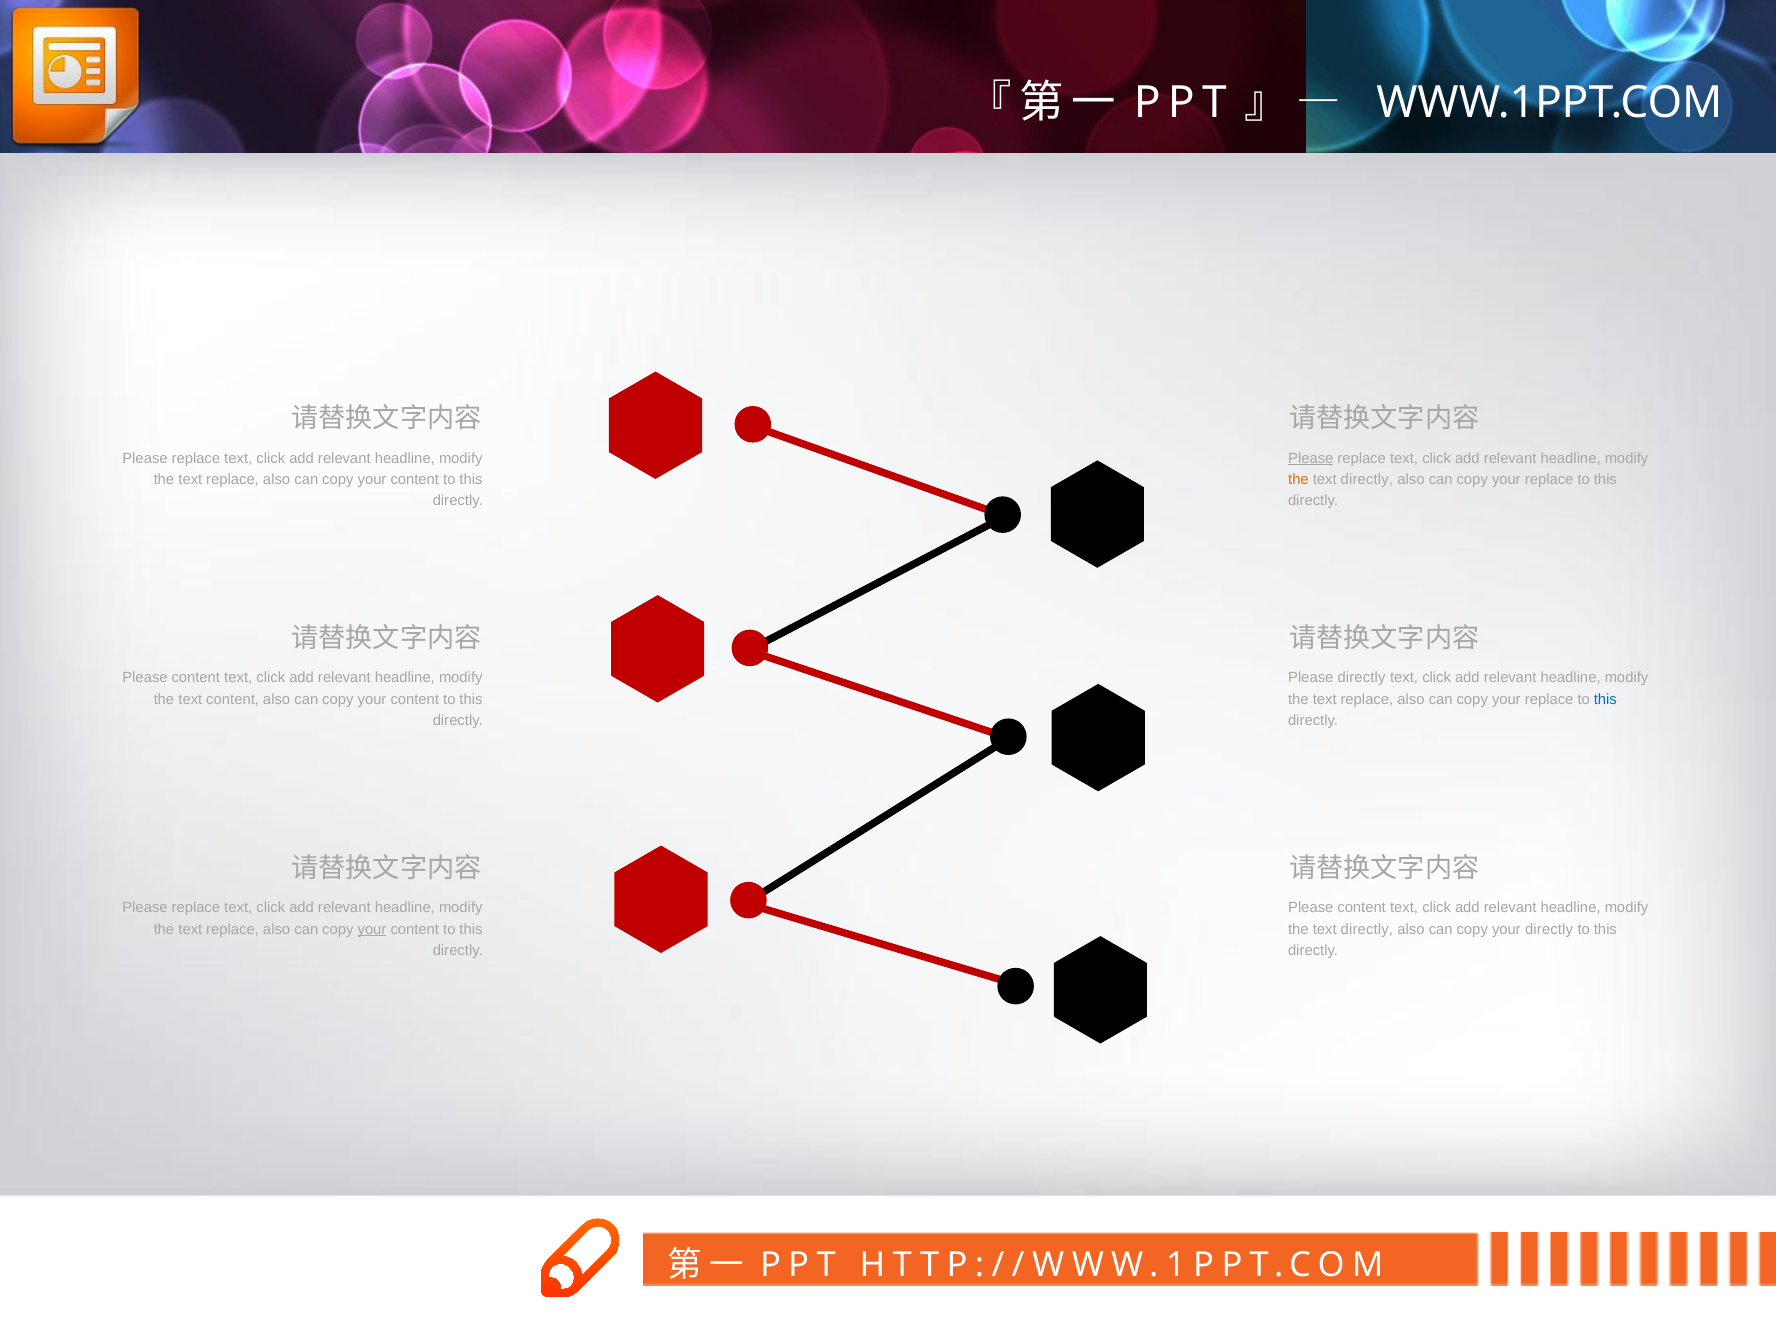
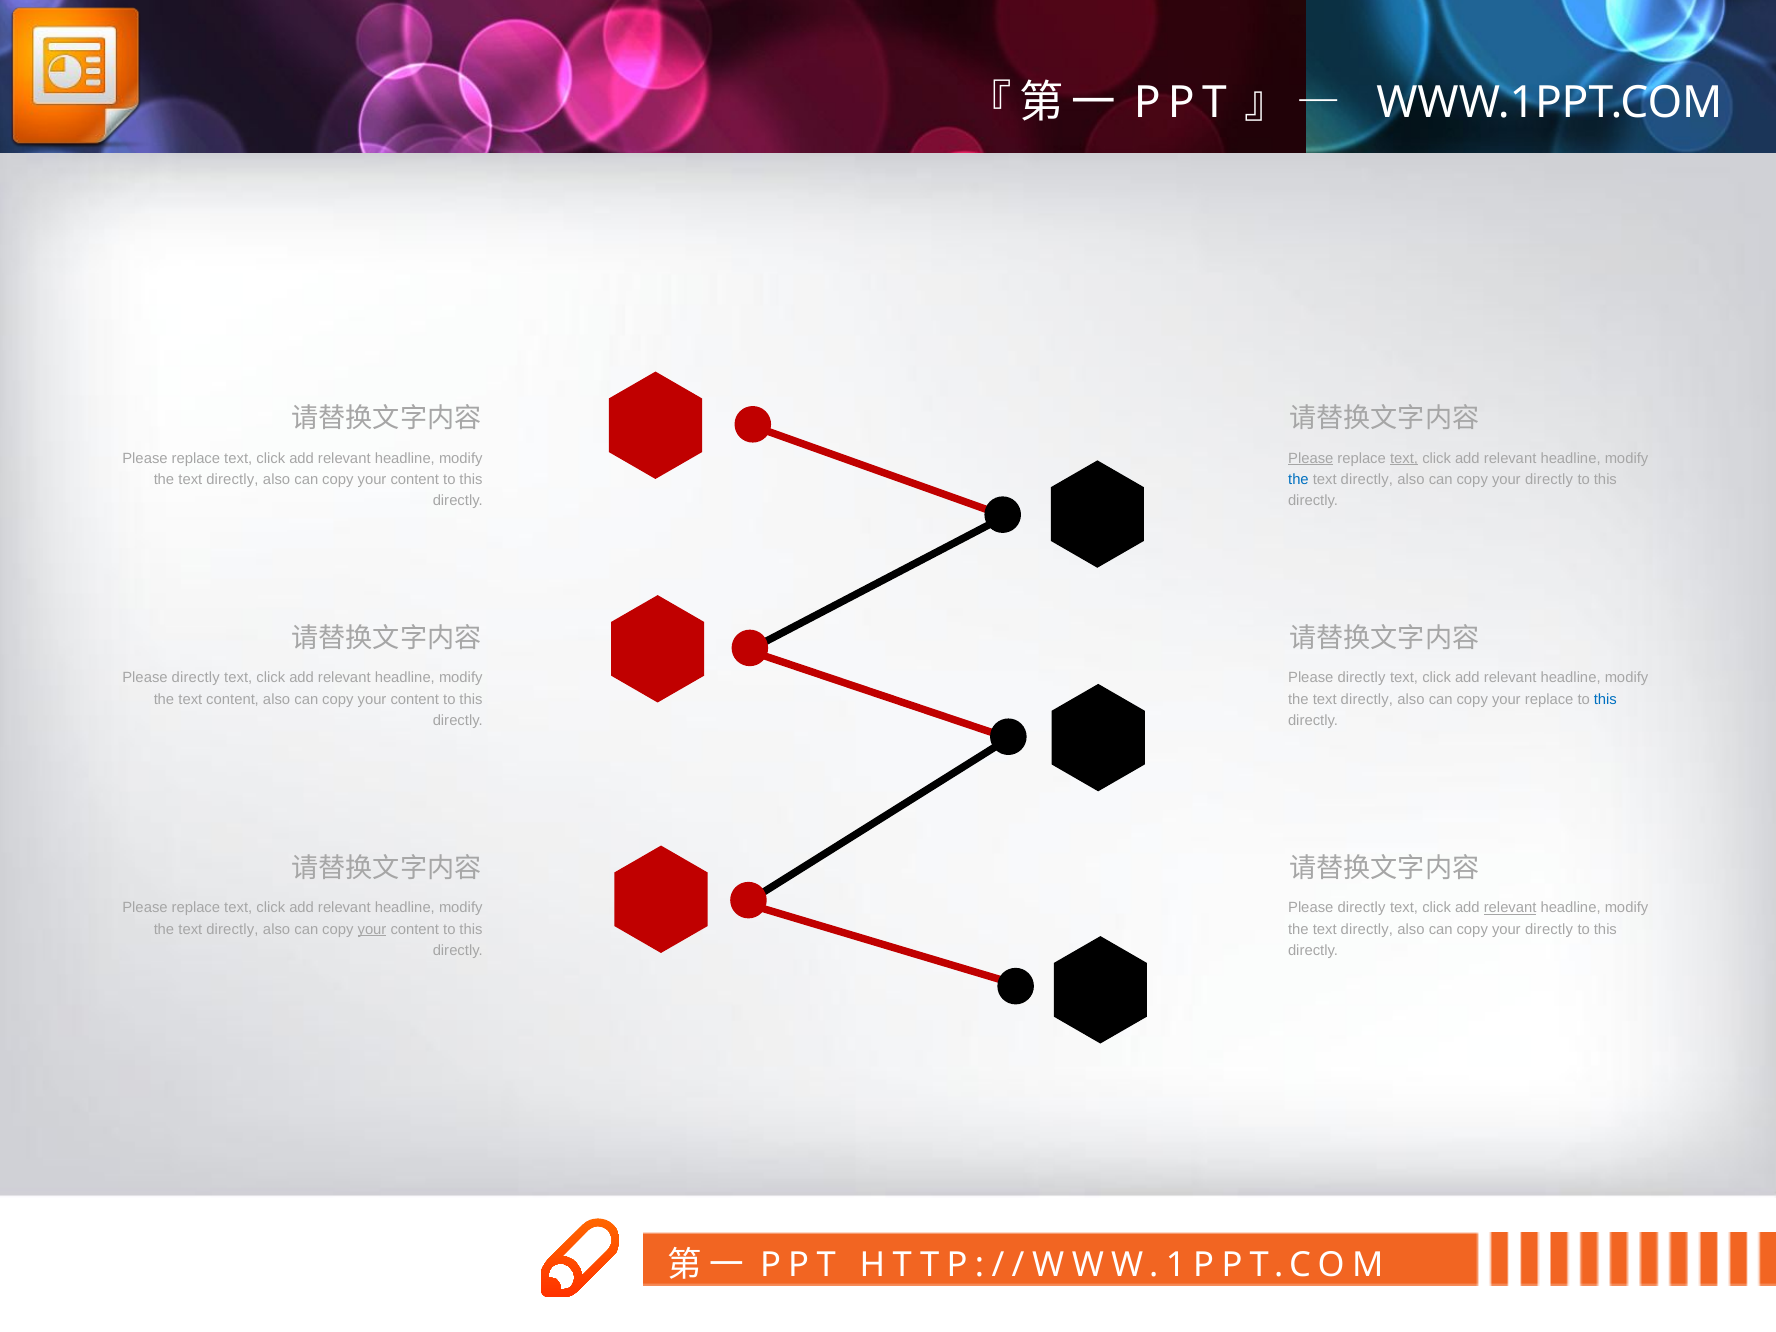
text underline: none -> present (1404, 458)
replace: replace -> directly (232, 480)
the colour: orange -> blue (1298, 480)
replace: replace -> directly (1549, 480)
content: content -> directly (196, 678)
replace: replace -> directly (1367, 699)
content: content -> directly (1362, 908)
relevant underline: none -> present (1510, 908)
replace: replace -> directly (232, 929)
